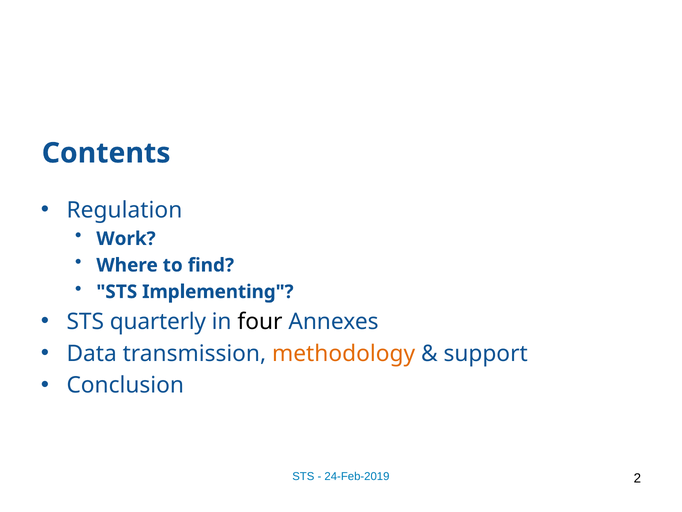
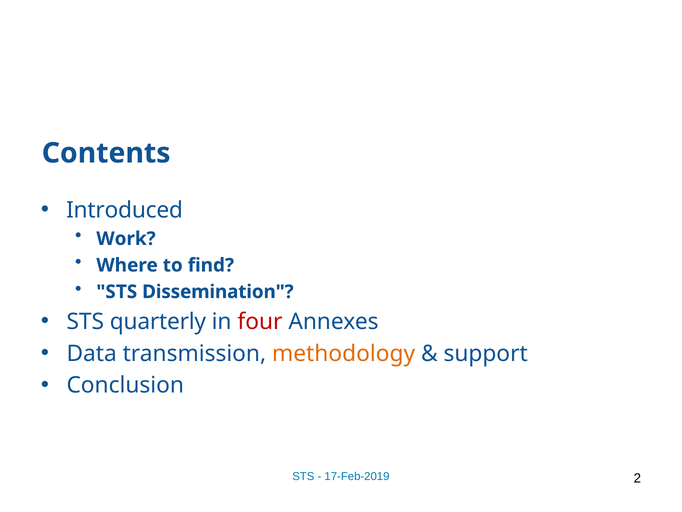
Regulation: Regulation -> Introduced (125, 210)
Implementing: Implementing -> Dissemination (218, 292)
four colour: black -> red (260, 321)
24-Feb-2019: 24-Feb-2019 -> 17-Feb-2019 (357, 476)
